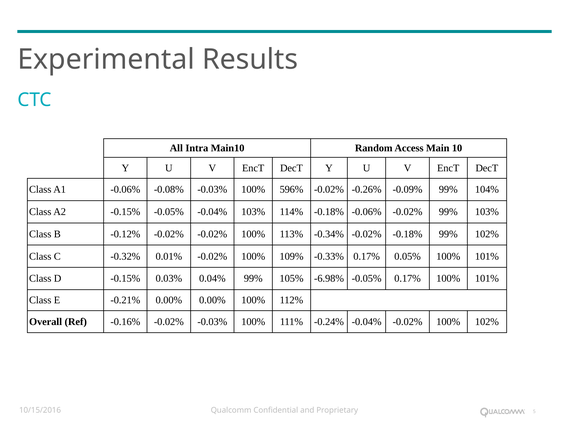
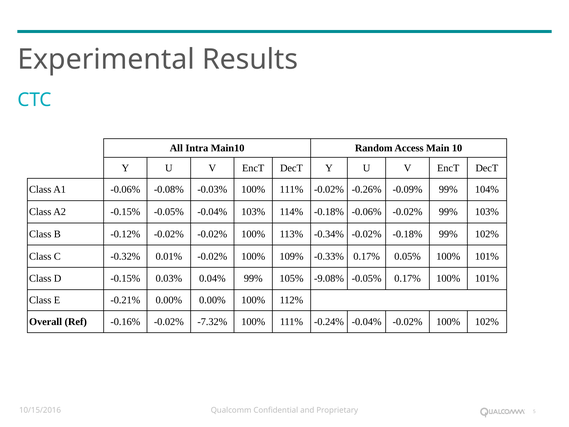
-0.03% 100% 596%: 596% -> 111% (292, 189)
-6.98%: -6.98% -> -9.08% (329, 278)
-0.02% -0.03%: -0.03% -> -7.32% (212, 321)
